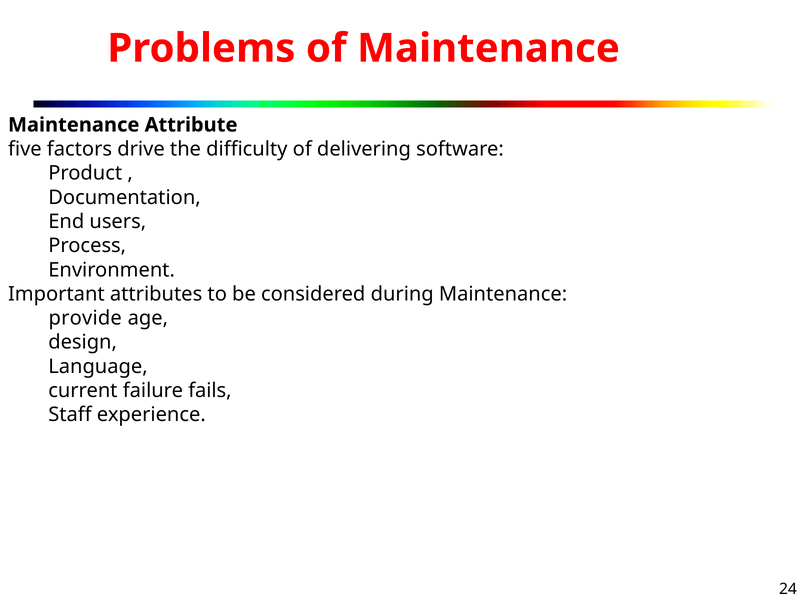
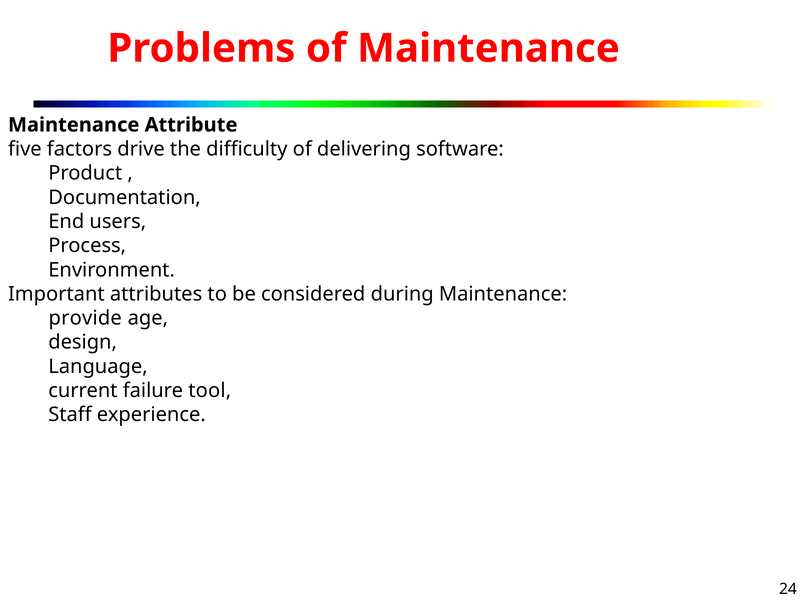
fails: fails -> tool (210, 391)
